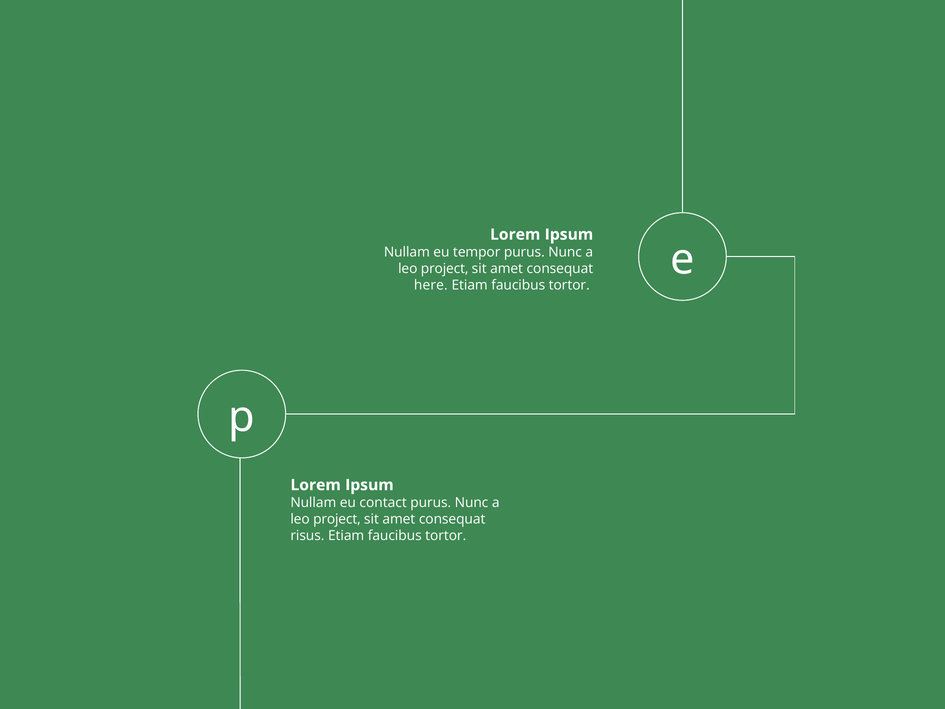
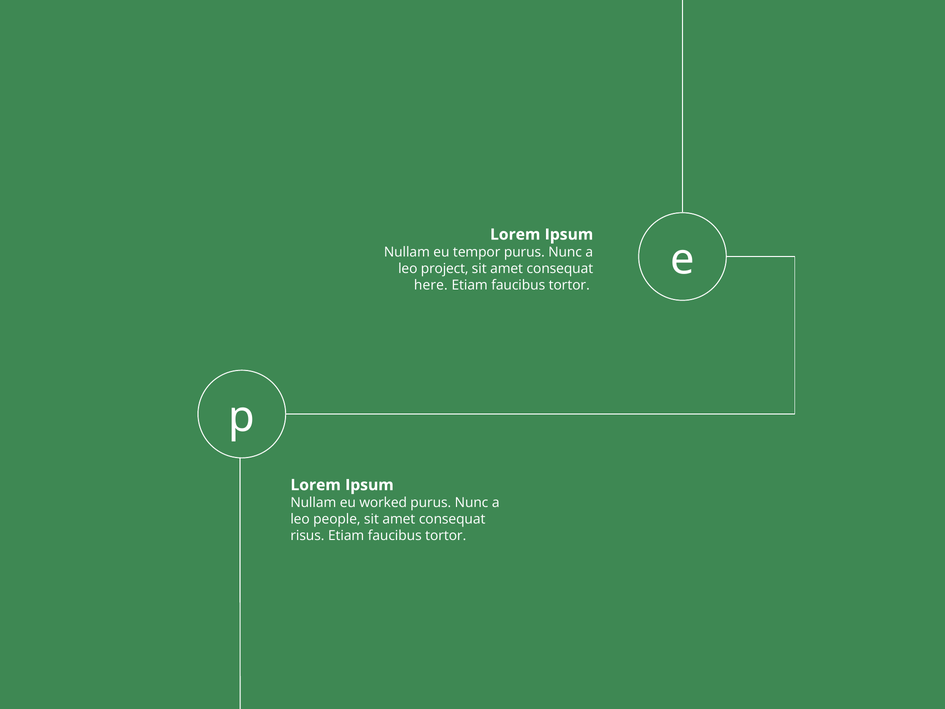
contact: contact -> worked (383, 502)
project: project -> people (337, 519)
